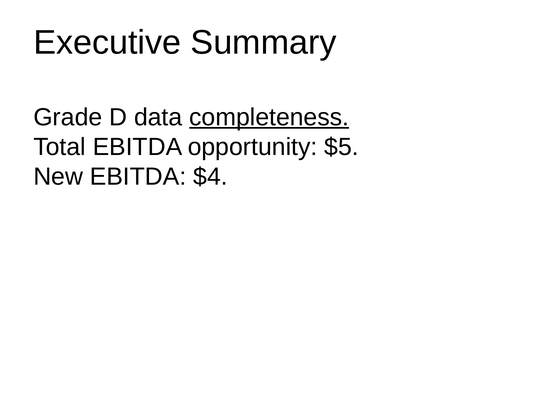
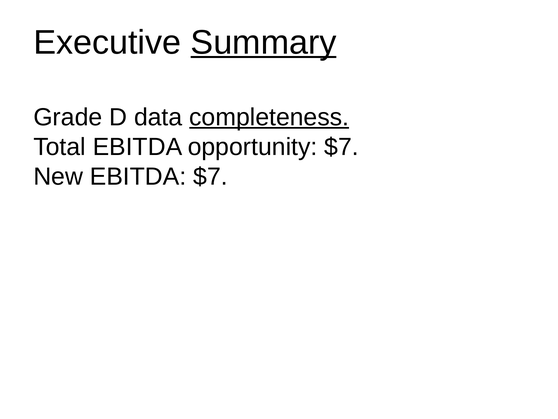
Summary underline: none -> present (264, 42)
opportunity $5: $5 -> $7 (341, 147)
EBITDA $4: $4 -> $7 (211, 177)
